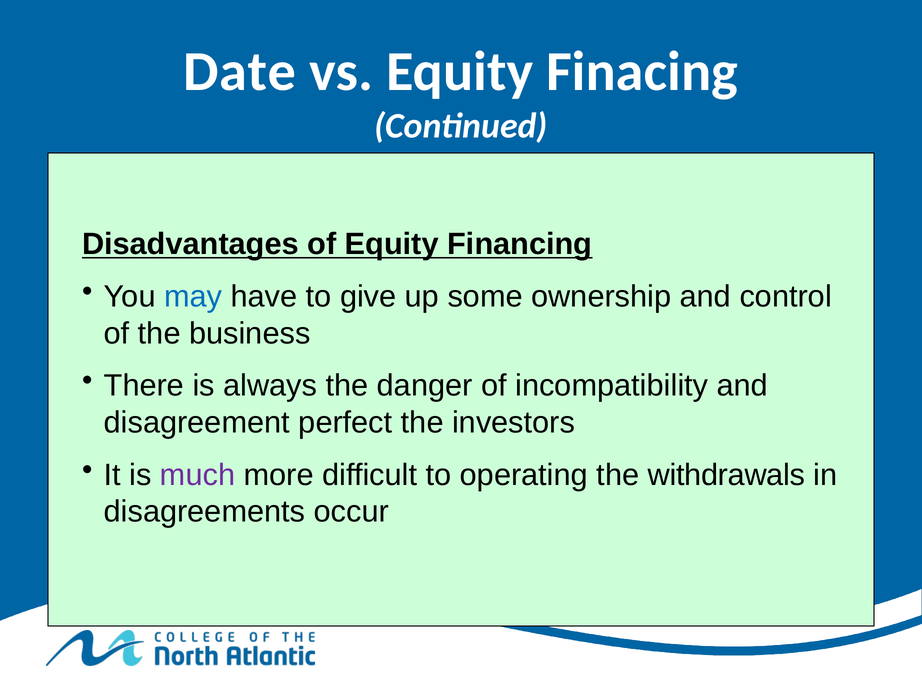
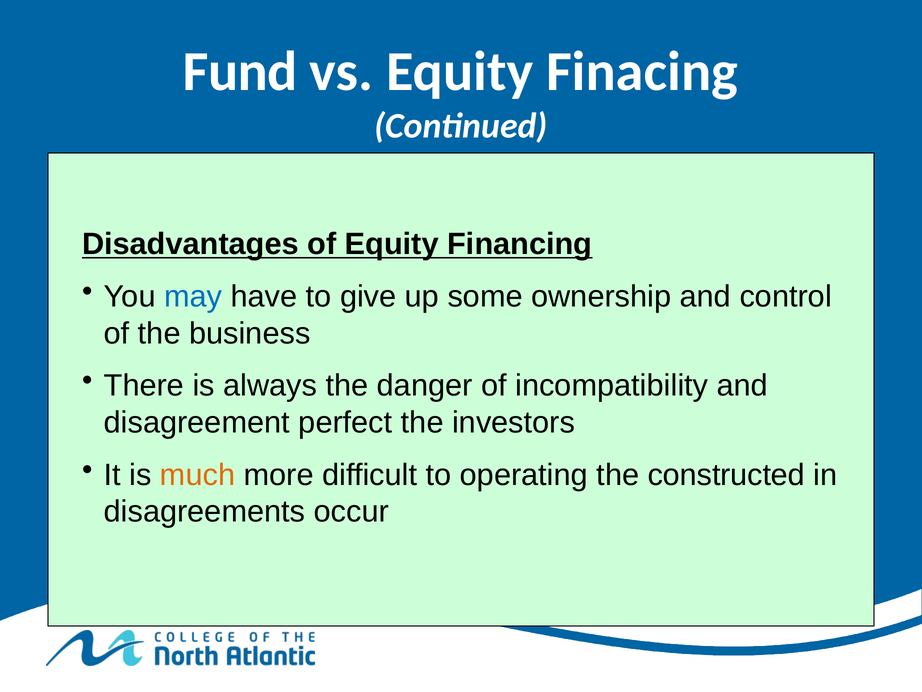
Date: Date -> Fund (240, 72)
much colour: purple -> orange (198, 475)
withdrawals: withdrawals -> constructed (726, 475)
